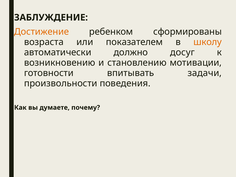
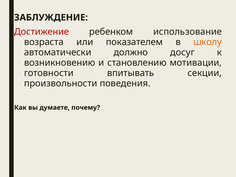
Достижение colour: orange -> red (42, 32)
сформированы: сформированы -> использование (188, 32)
задачи: задачи -> секции (205, 73)
